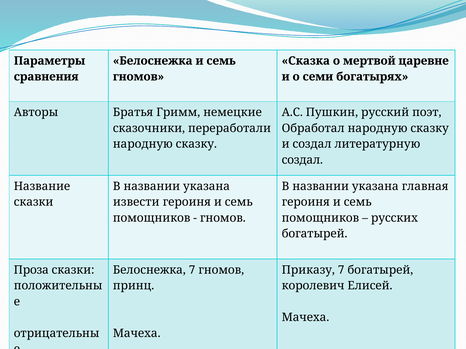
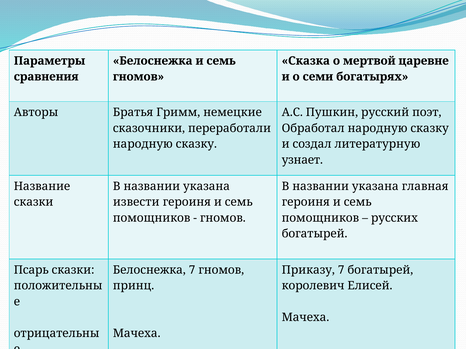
создал: создал -> узнает (302, 160)
Проза: Проза -> Псарь (31, 270)
